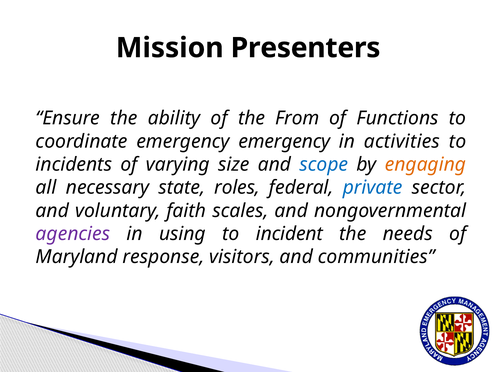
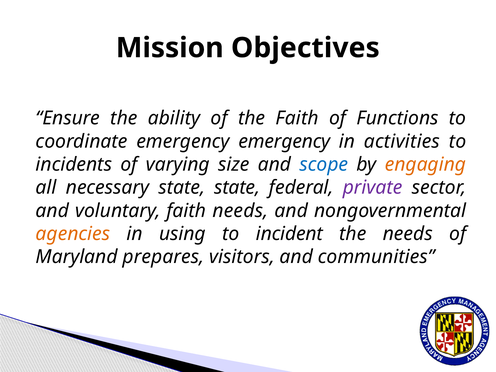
Presenters: Presenters -> Objectives (305, 48)
the From: From -> Faith (297, 118)
state roles: roles -> state (237, 188)
private colour: blue -> purple (373, 188)
faith scales: scales -> needs (240, 211)
agencies colour: purple -> orange (73, 234)
response: response -> prepares (163, 257)
